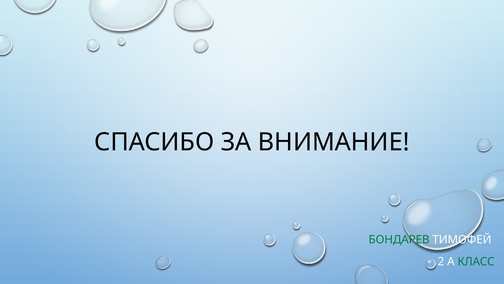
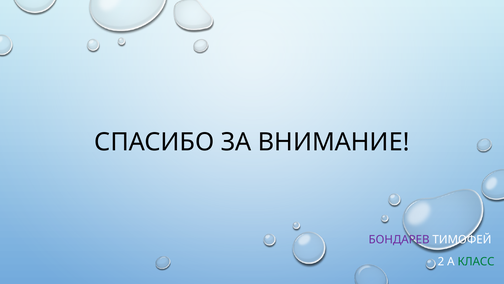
БОНДАРЕВ colour: green -> purple (399, 239)
